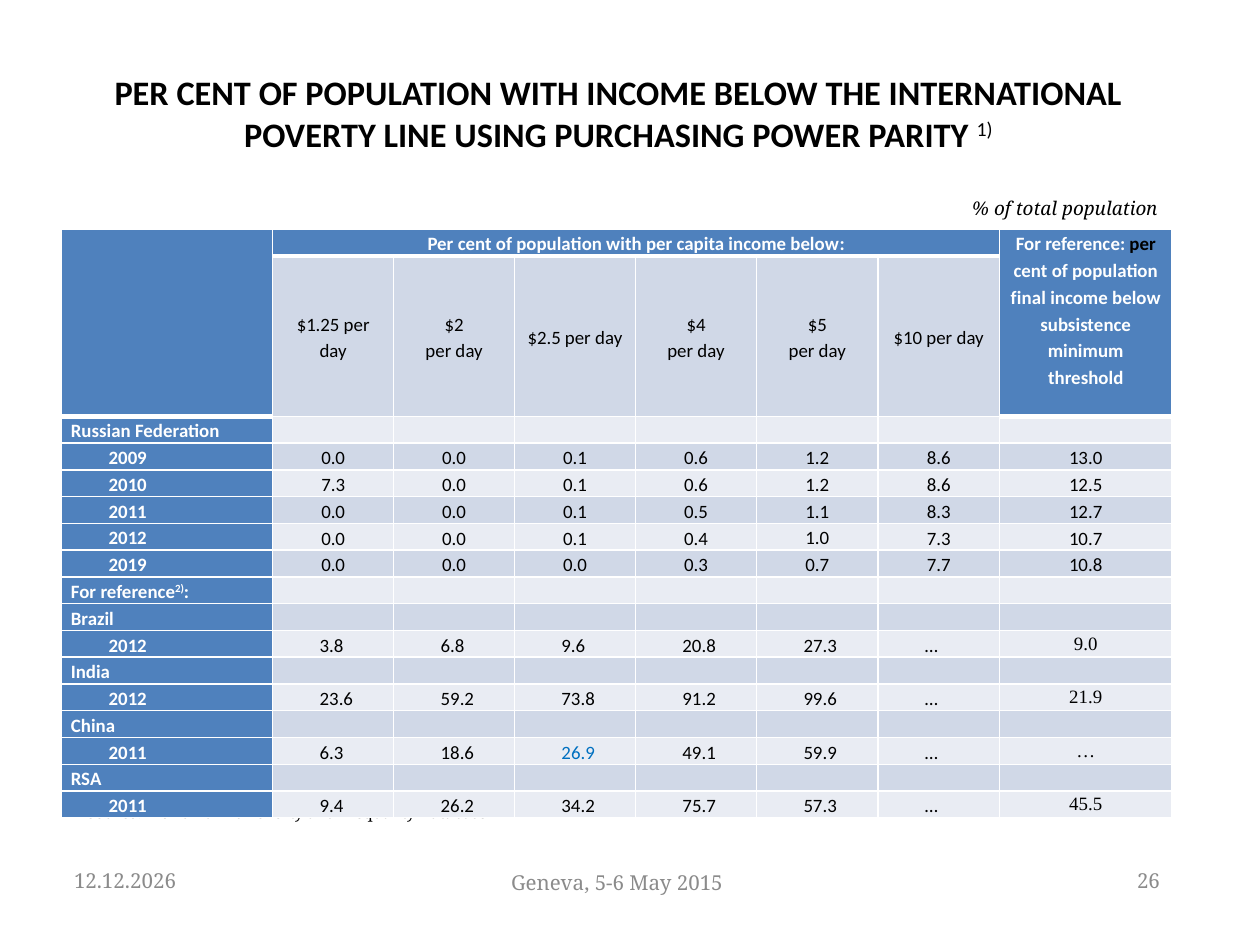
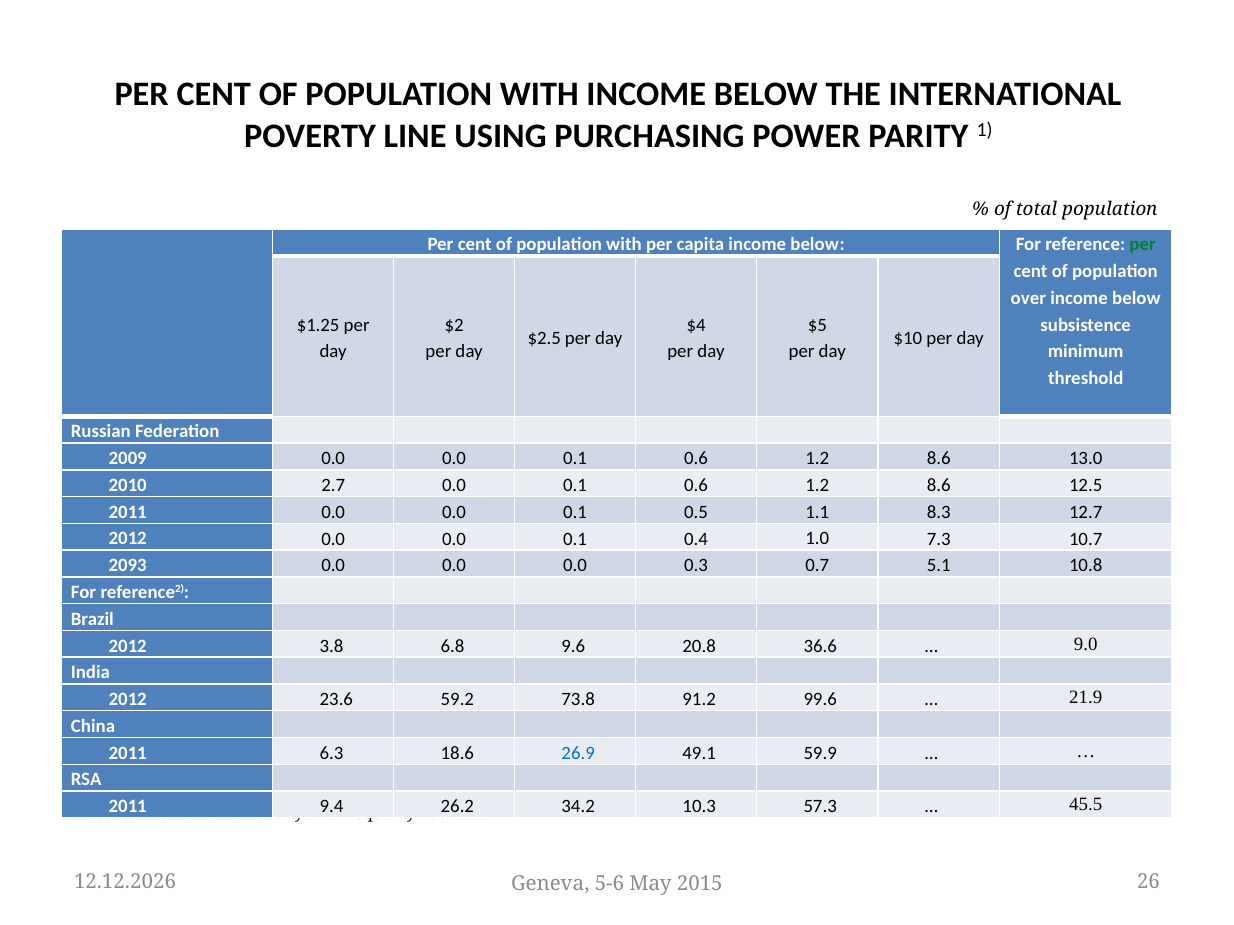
per colour: black -> green (1143, 245)
final: final -> over (1028, 298)
2010 7.3: 7.3 -> 2.7 (333, 486)
2019: 2019 -> 2093 (128, 566)
7.7: 7.7 -> 5.1 (939, 566)
27.3: 27.3 -> 36.6 (820, 646)
75.7: 75.7 -> 10.3 (699, 807)
